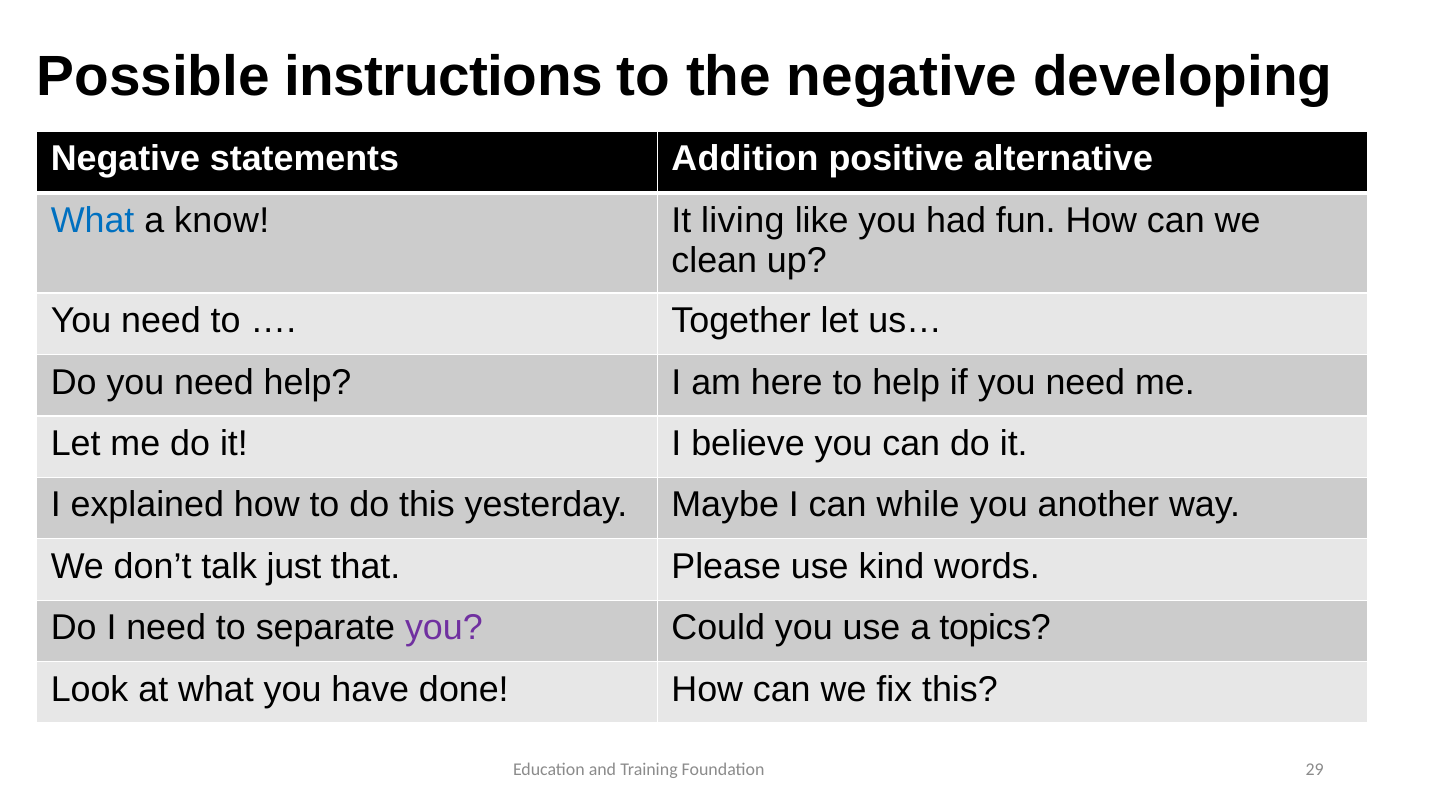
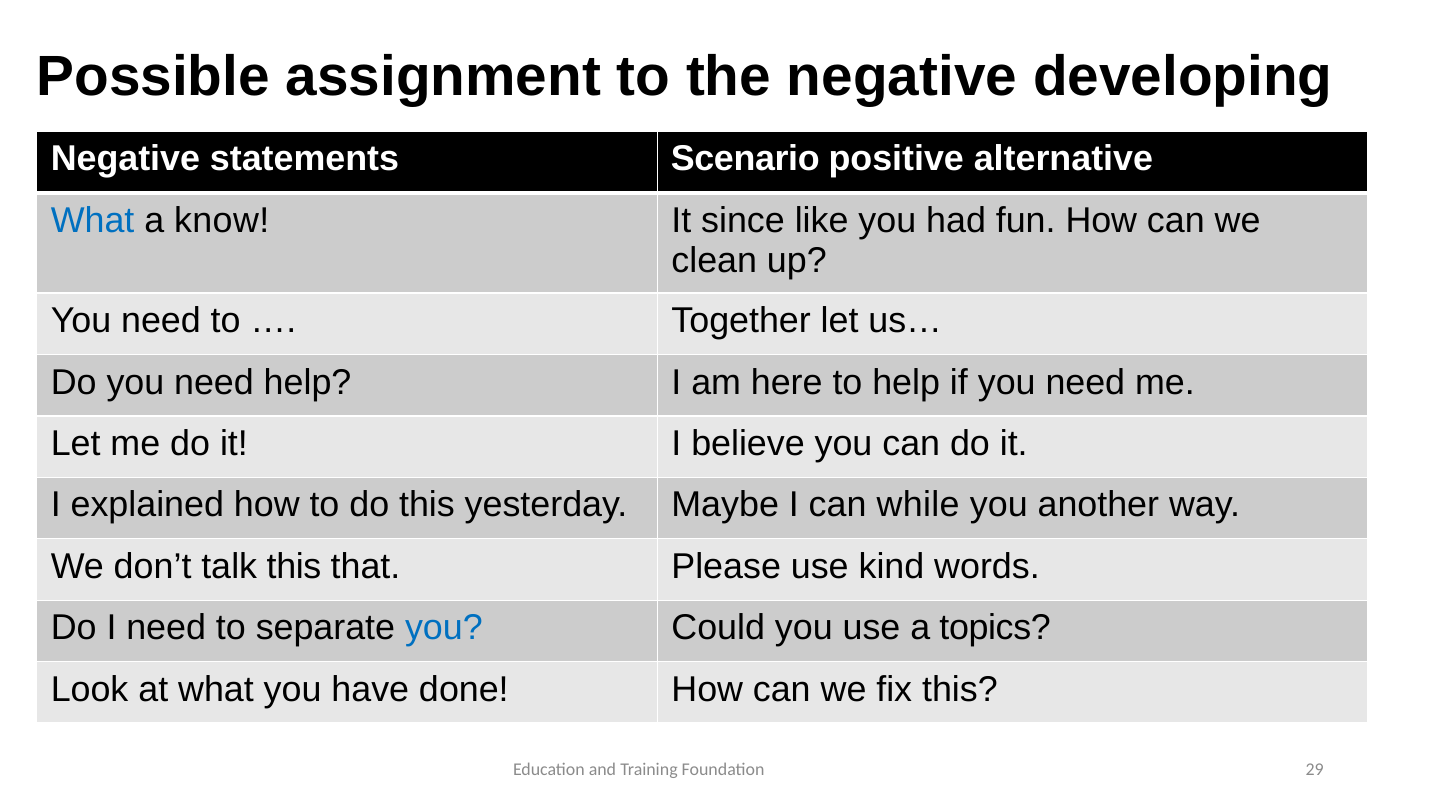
instructions: instructions -> assignment (443, 77)
Addition: Addition -> Scenario (745, 159)
living: living -> since (743, 221)
talk just: just -> this (294, 567)
you colour: purple -> blue (444, 628)
